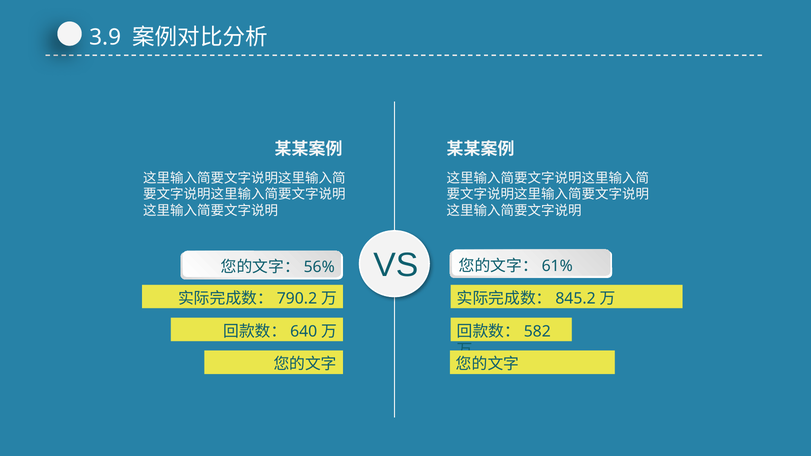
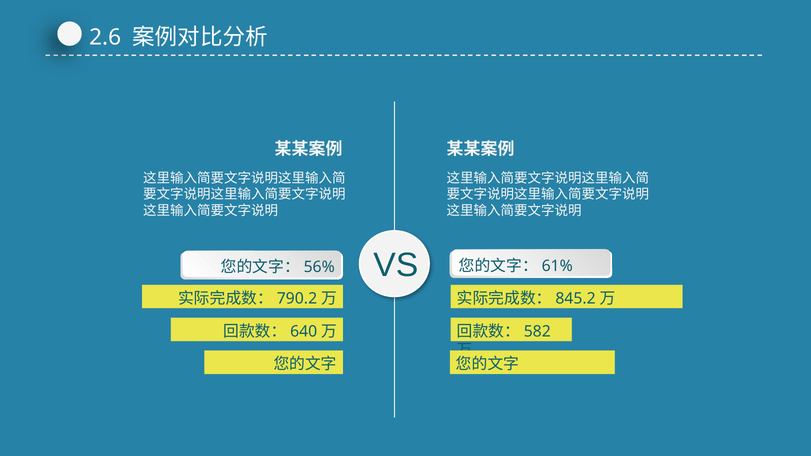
3.9: 3.9 -> 2.6 (105, 37)
